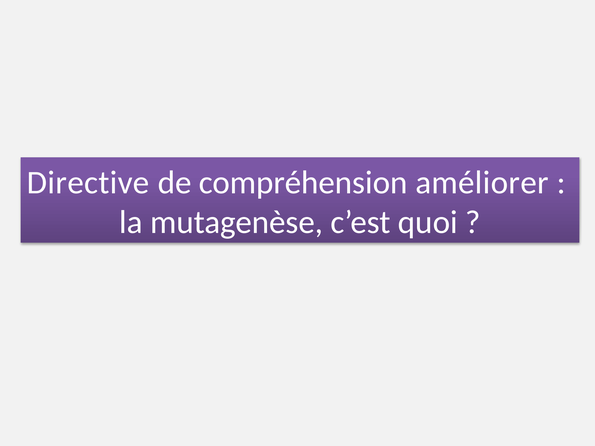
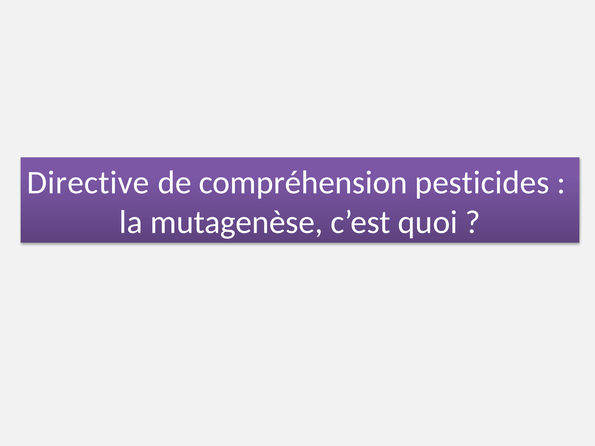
améliorer: améliorer -> pesticides (482, 183)
